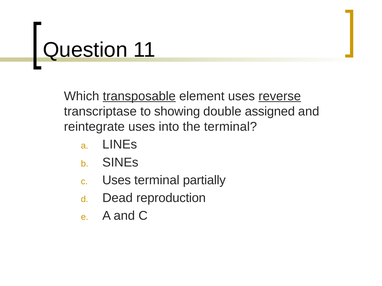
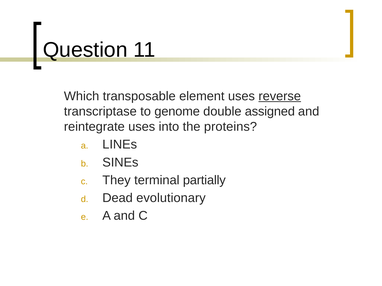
transposable underline: present -> none (139, 96)
showing: showing -> genome (177, 112)
the terminal: terminal -> proteins (230, 127)
c Uses: Uses -> They (117, 180)
reproduction: reproduction -> evolutionary (171, 198)
